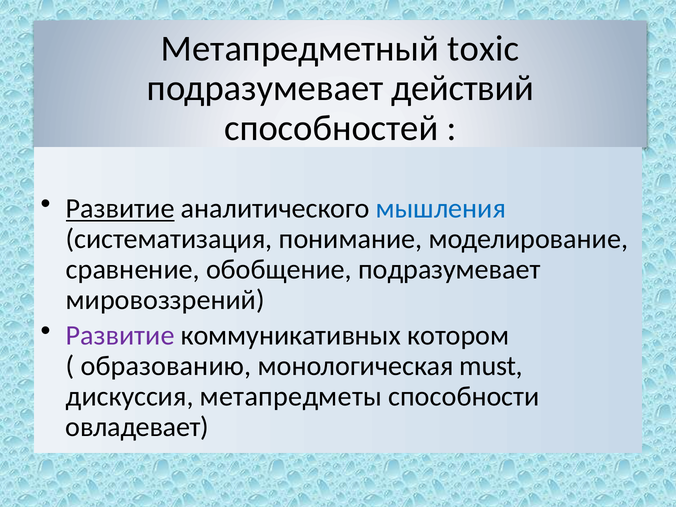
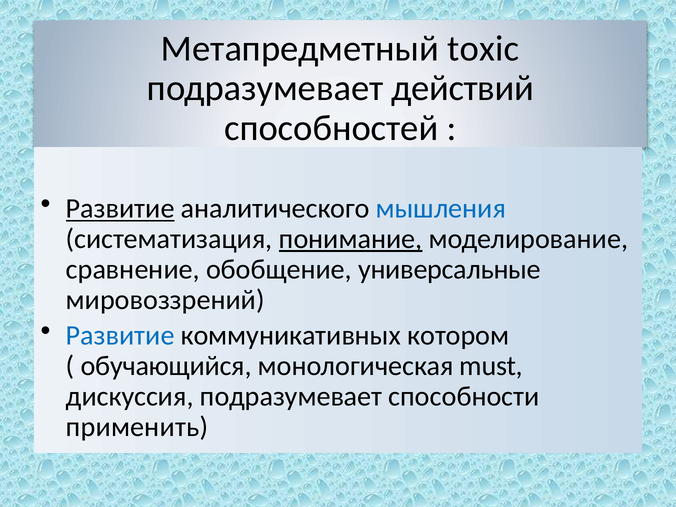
понимание underline: none -> present (351, 239)
обобщение подразумевает: подразумевает -> универсальные (450, 269)
Развитие colour: purple -> blue (120, 336)
образованию: образованию -> обучающийся (166, 366)
дискуссия метапредметы: метапредметы -> подразумевает (291, 396)
овладевает: овладевает -> применить (137, 427)
